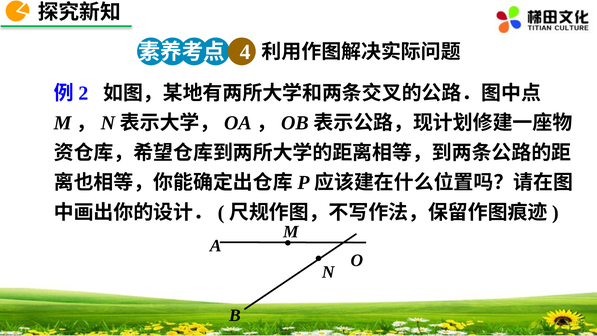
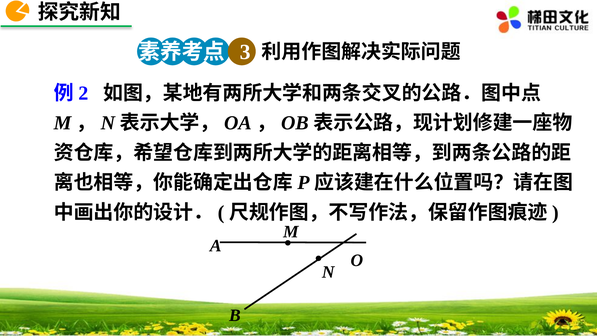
4: 4 -> 3 (245, 52)
